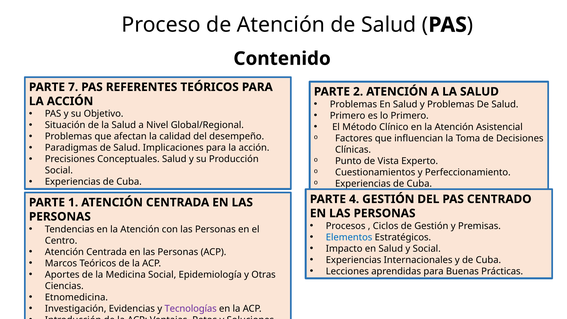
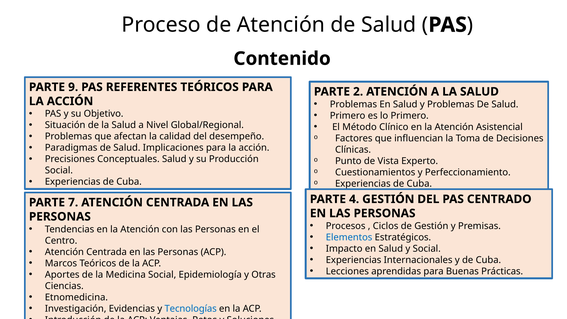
7: 7 -> 9 (73, 87)
1: 1 -> 7 (73, 202)
Tecnologías colour: purple -> blue (191, 309)
